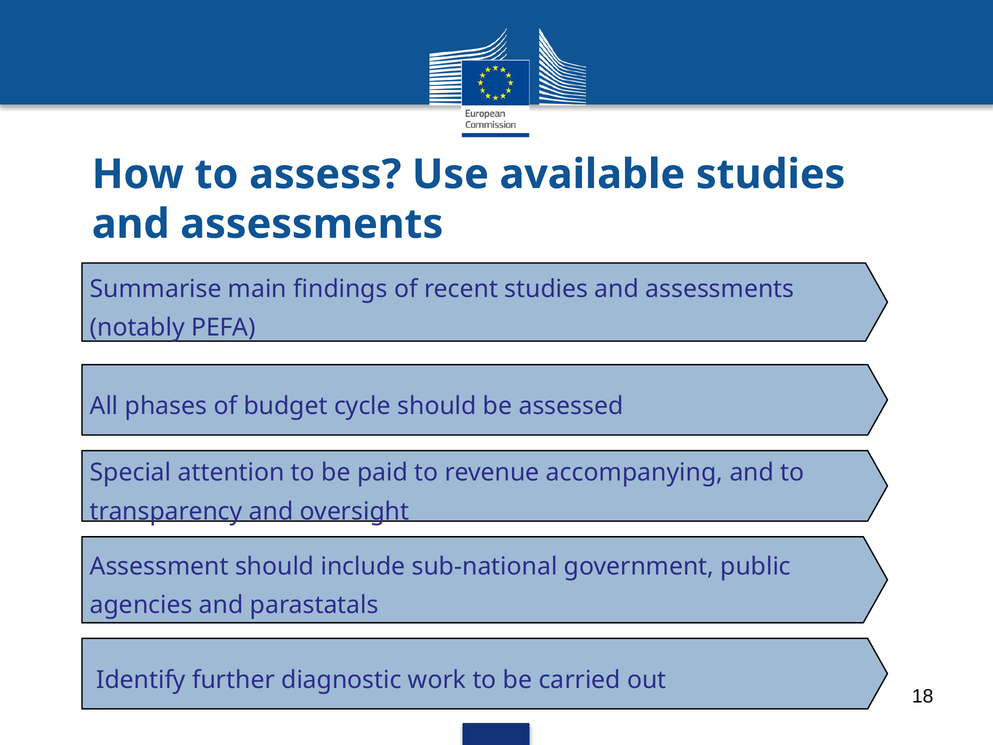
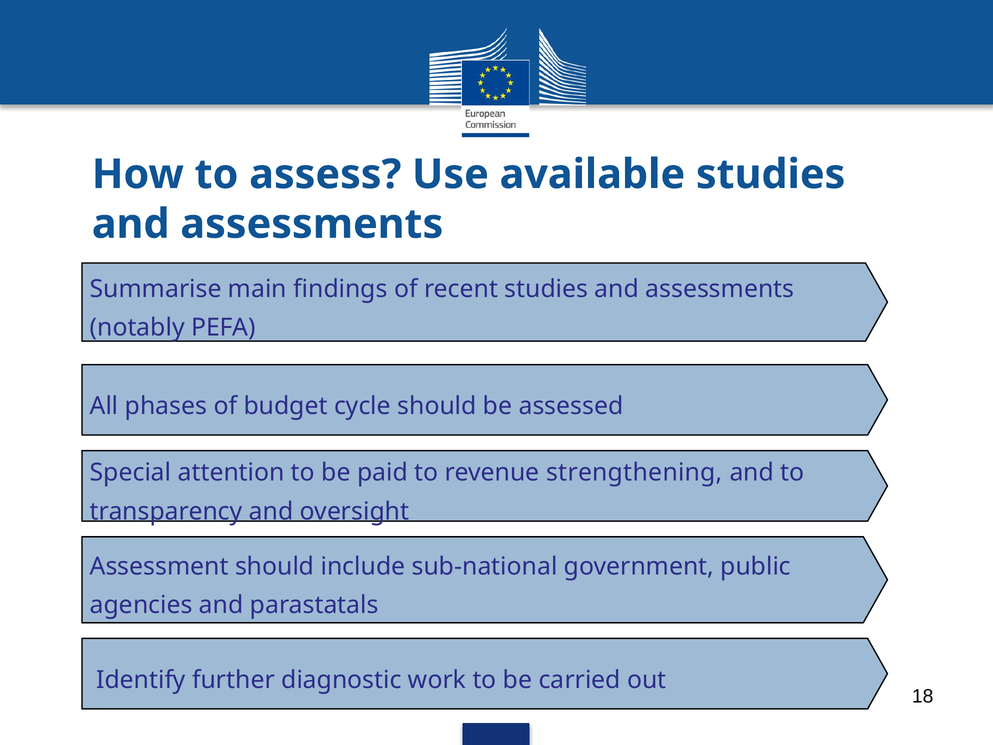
accompanying: accompanying -> strengthening (634, 473)
